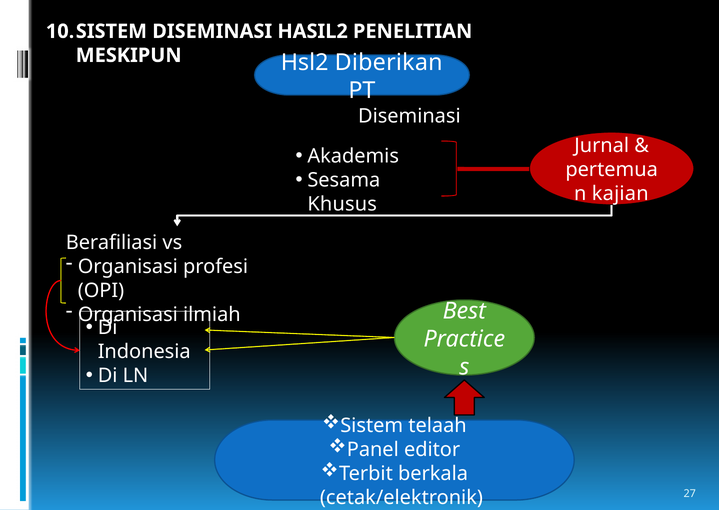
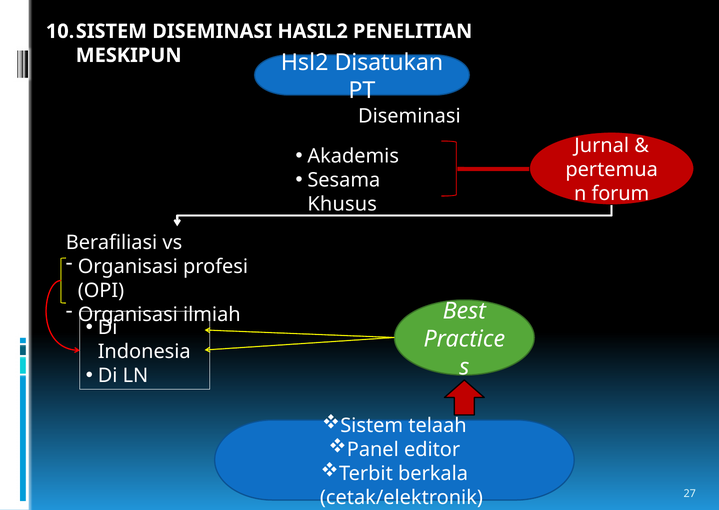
Diberikan: Diberikan -> Disatukan (389, 63)
kajian: kajian -> forum (620, 194)
